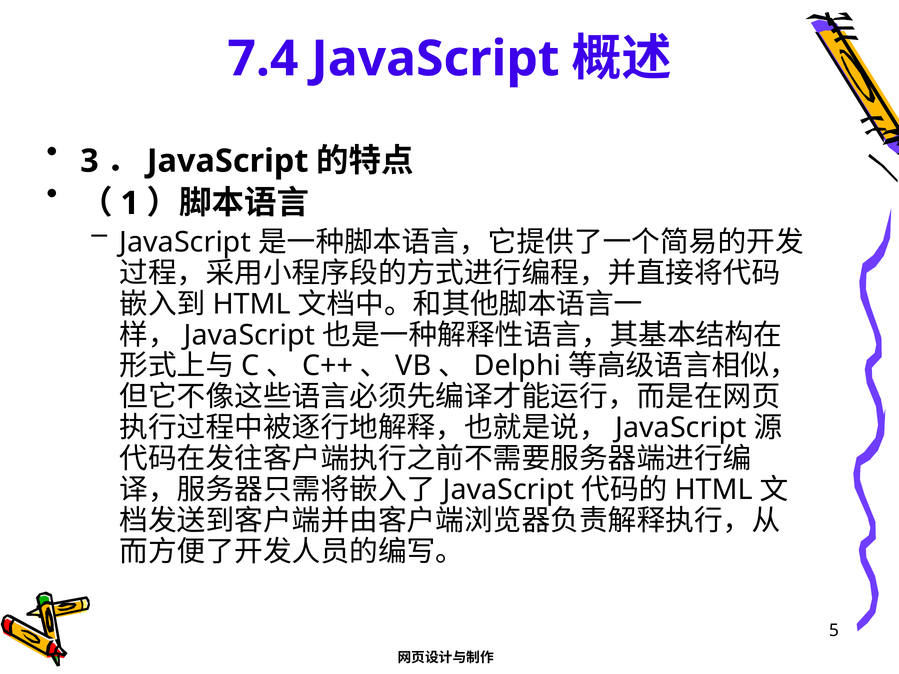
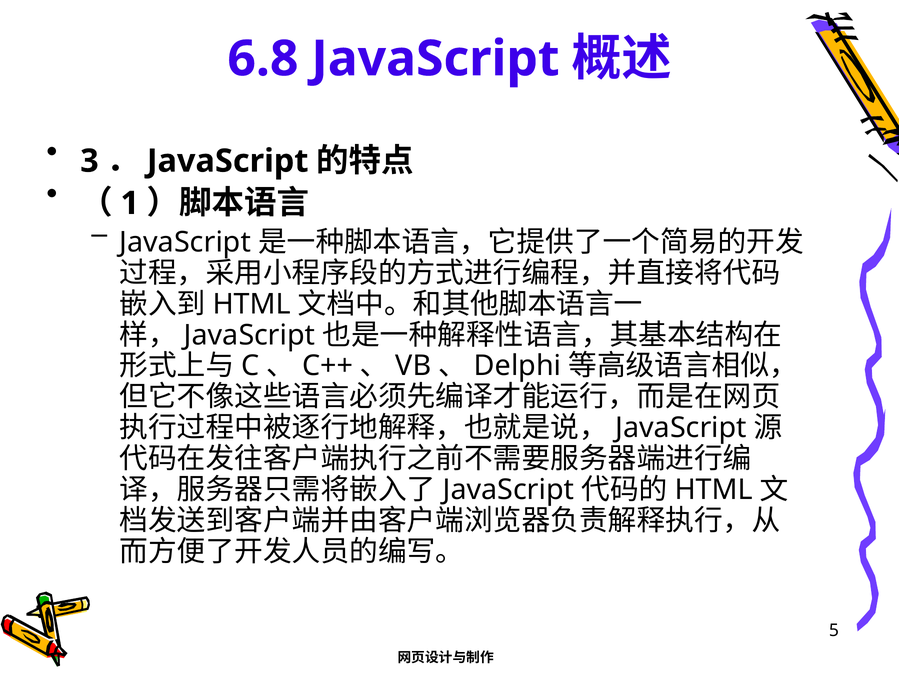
7.4: 7.4 -> 6.8 (263, 59)
